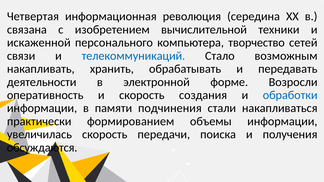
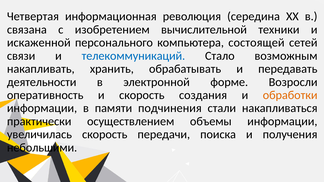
творчество: творчество -> состоящей (256, 43)
обработки colour: blue -> orange (290, 95)
формированием: формированием -> осуществлением (131, 121)
обсуждаются: обсуждаются -> небольшими (42, 148)
